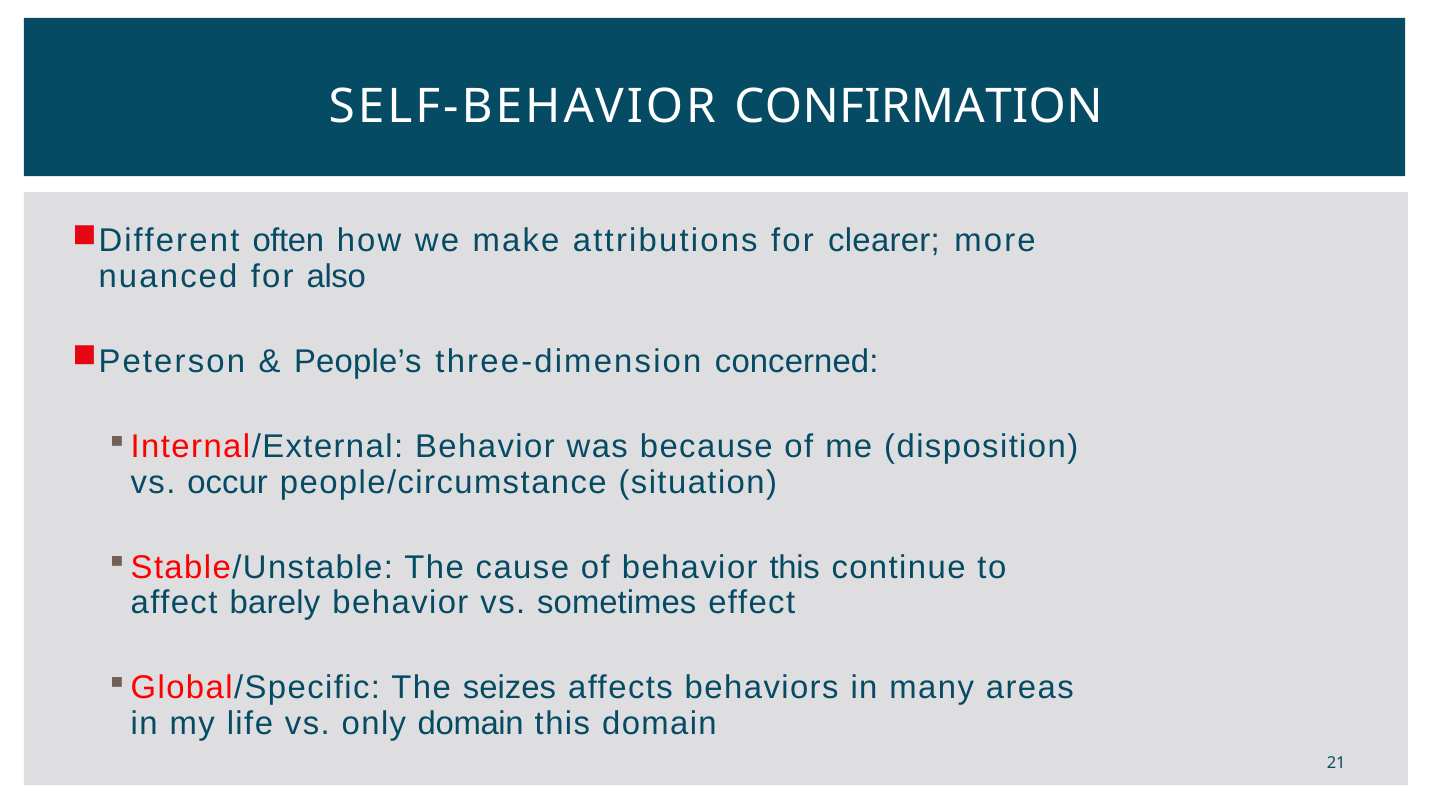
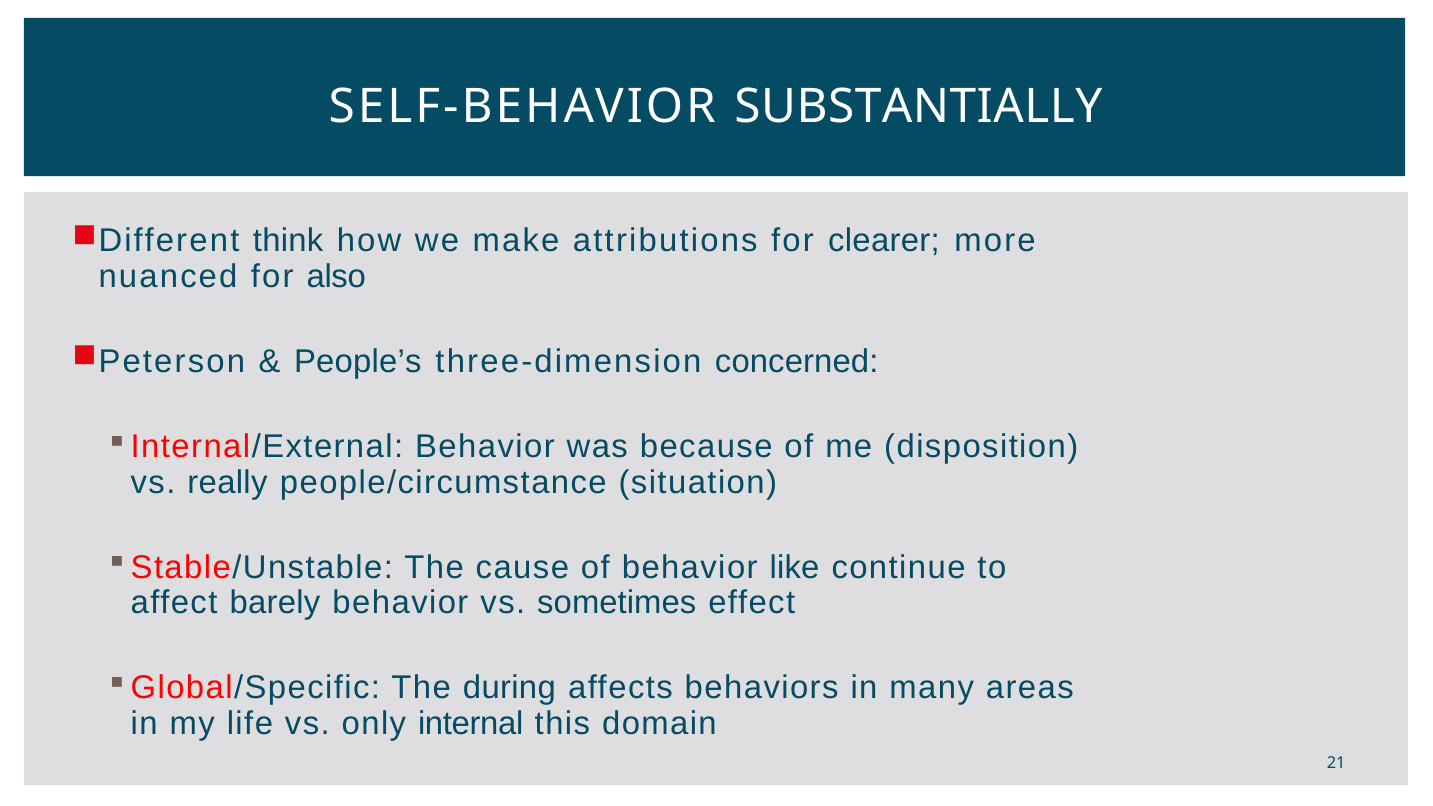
CONFIRMATION: CONFIRMATION -> SUBSTANTIALLY (918, 107)
often: often -> think (288, 241)
occur: occur -> really (227, 482)
behavior this: this -> like (795, 568)
seizes: seizes -> during (509, 688)
only domain: domain -> internal (471, 724)
